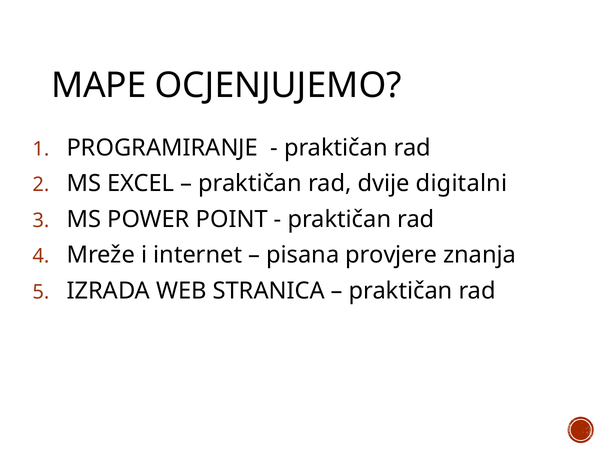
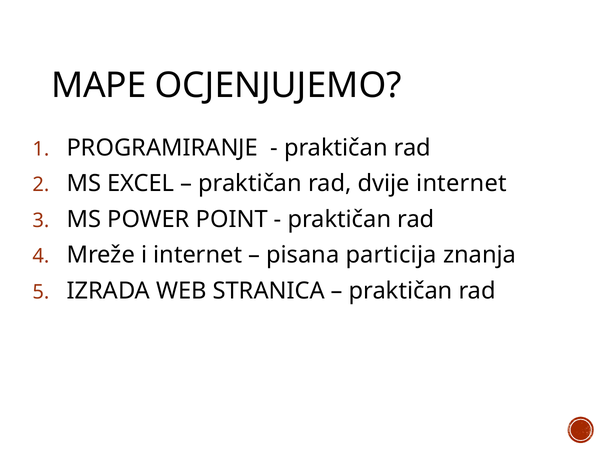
dvije digitalni: digitalni -> internet (462, 183)
provjere: provjere -> particija (391, 255)
